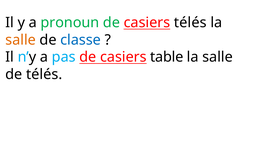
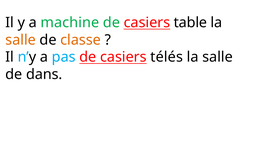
pronoun: pronoun -> machine (70, 23)
casiers télés: télés -> table (190, 23)
classe colour: blue -> orange (81, 40)
table: table -> télés (167, 57)
de télés: télés -> dans (44, 74)
